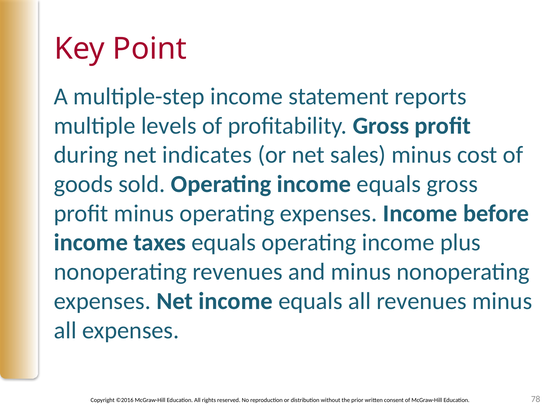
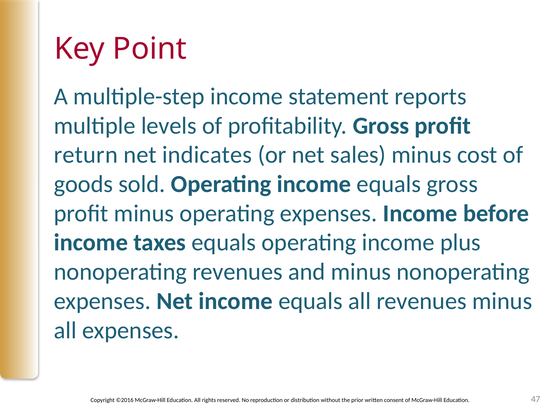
during: during -> return (86, 155)
78: 78 -> 47 (536, 399)
